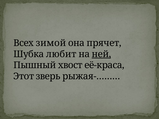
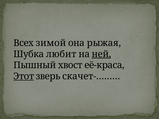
прячет: прячет -> рыжая (104, 43)
Этот underline: none -> present (24, 76)
рыжая-………: рыжая-……… -> скачет-……… (91, 76)
